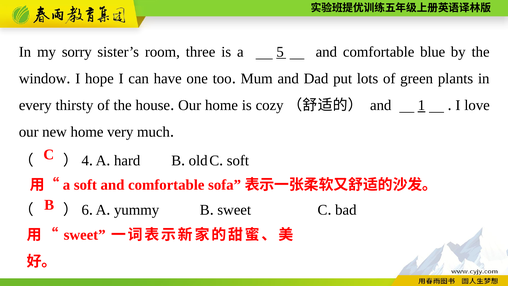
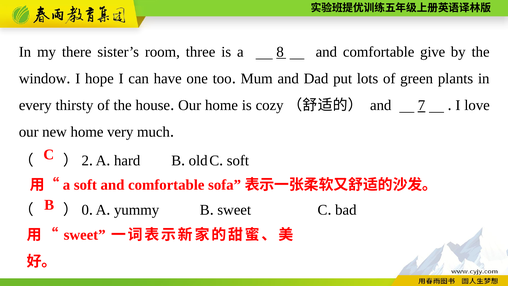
sorry: sorry -> there (77, 52)
5: 5 -> 8 (280, 52)
blue: blue -> give (433, 52)
1: 1 -> 7 (421, 105)
4: 4 -> 2 (85, 160)
6: 6 -> 0 (85, 210)
